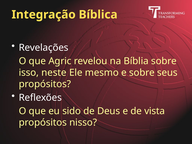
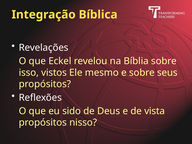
Agric: Agric -> Eckel (60, 61)
neste: neste -> vistos (54, 73)
